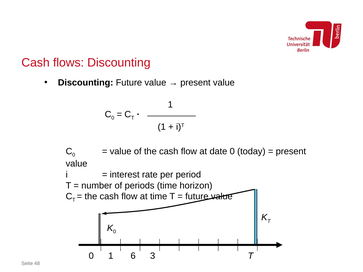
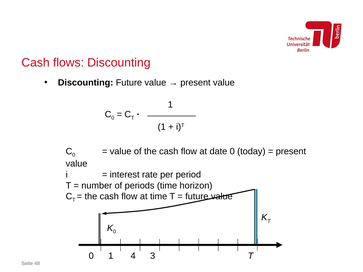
6: 6 -> 4 (133, 256)
